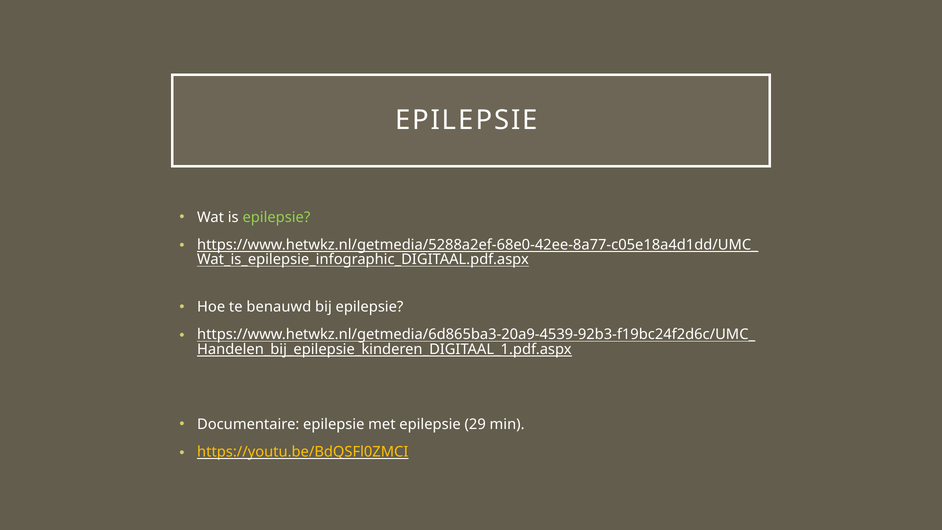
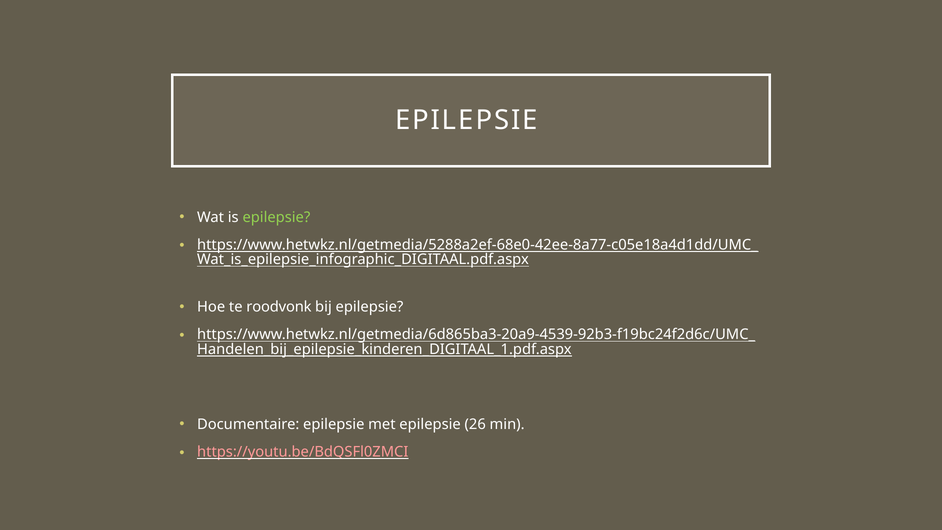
benauwd: benauwd -> roodvonk (279, 307)
29: 29 -> 26 (475, 424)
https://youtu.be/BdQSFl0ZMCI colour: yellow -> pink (303, 452)
